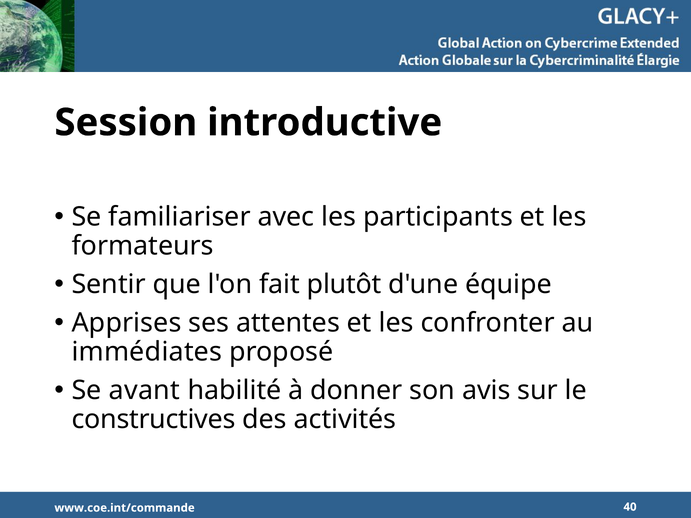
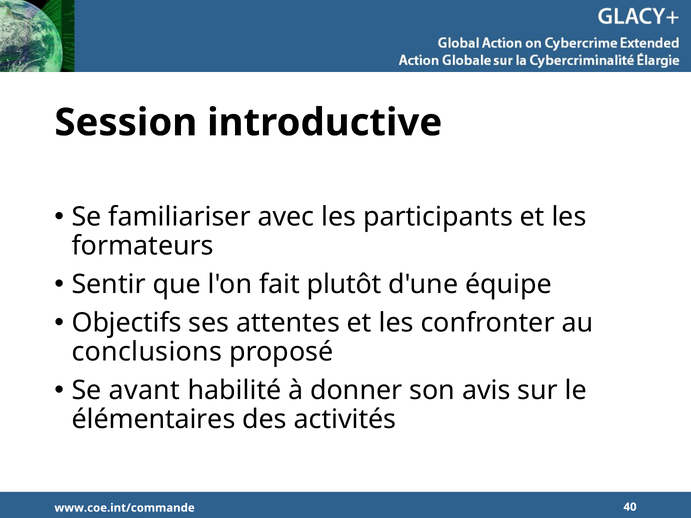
Apprises: Apprises -> Objectifs (127, 323)
immédiates: immédiates -> conclusions (147, 352)
constructives: constructives -> élémentaires (154, 420)
